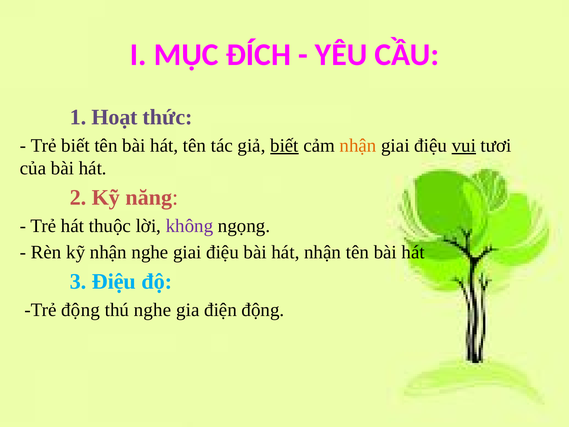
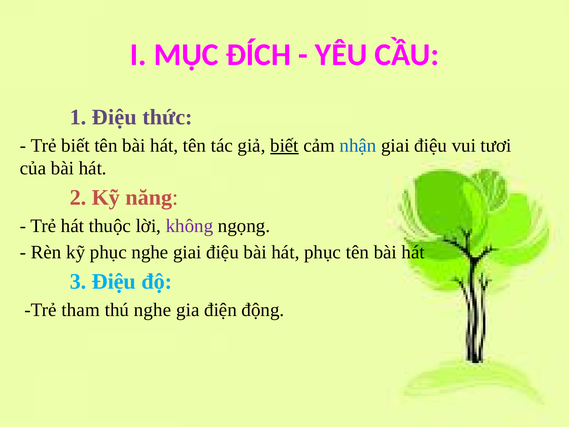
1 Hoạt: Hoạt -> Điệu (114, 117)
nhận colour: orange -> blue (358, 145)
vui underline: present -> none (464, 145)
kỹ nhận: nhận -> phục (108, 252)
hát nhận: nhận -> phục (323, 252)
Trẻ động: động -> tham (81, 310)
